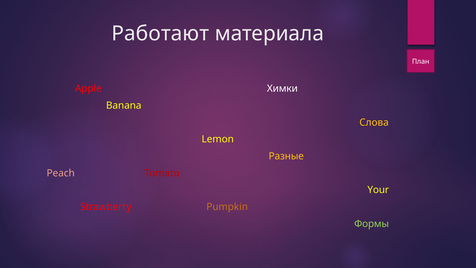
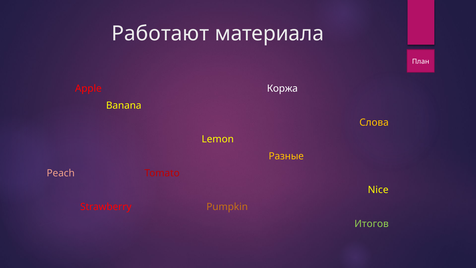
Химки: Химки -> Коржа (282, 89)
Your: Your -> Nice (378, 190)
Формы: Формы -> Итогов (372, 224)
